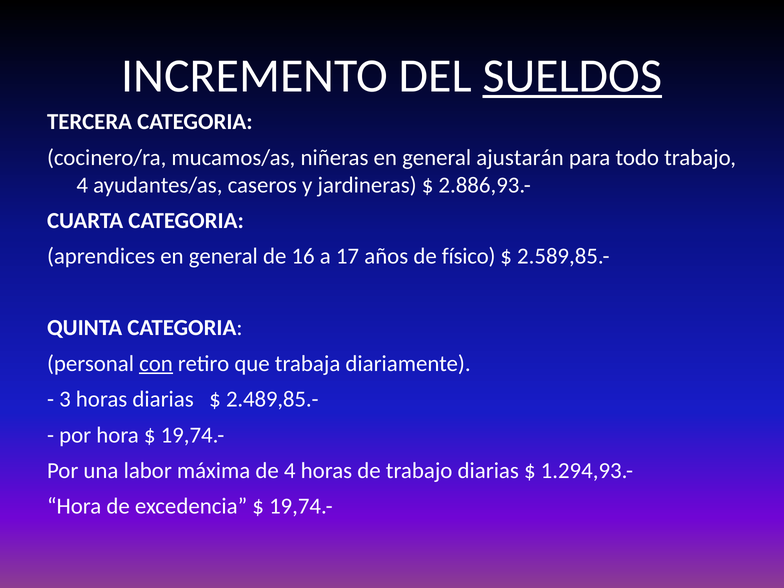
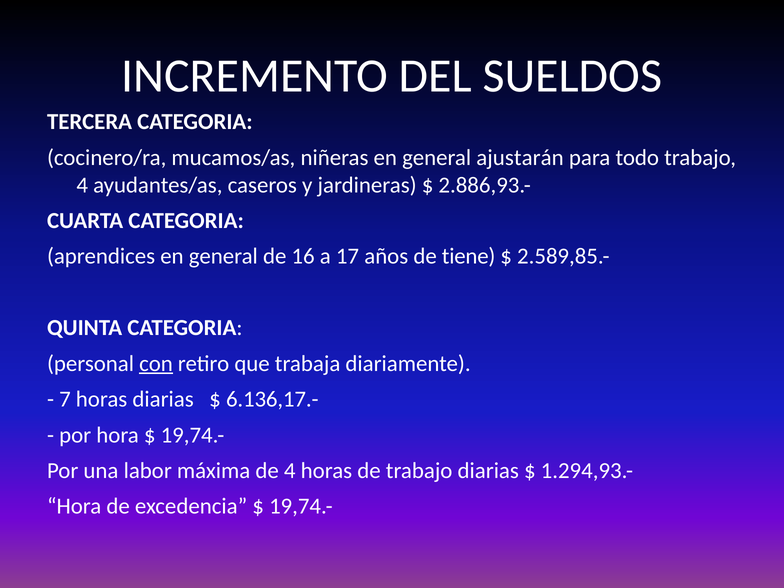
SUELDOS underline: present -> none (572, 76)
físico: físico -> tiene (469, 256)
3: 3 -> 7 (65, 399)
2.489,85.-: 2.489,85.- -> 6.136,17.- (272, 399)
